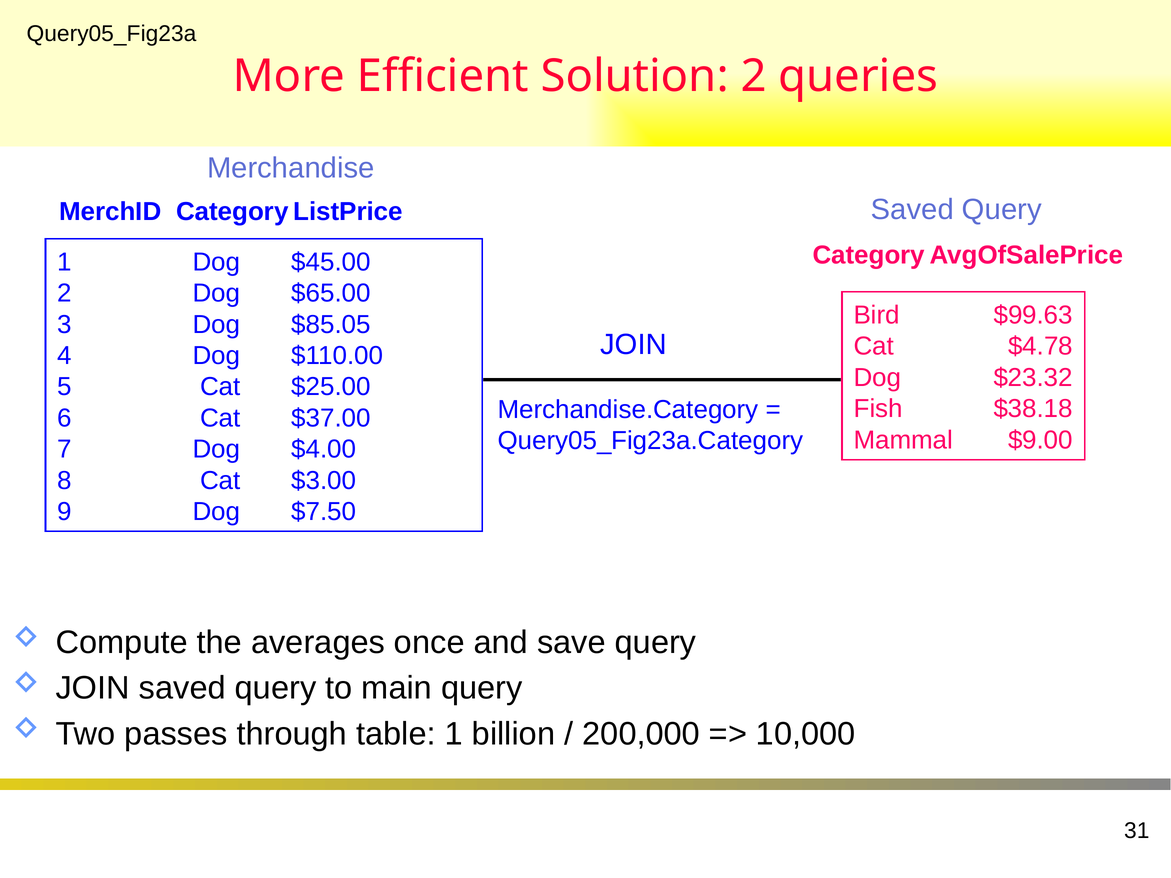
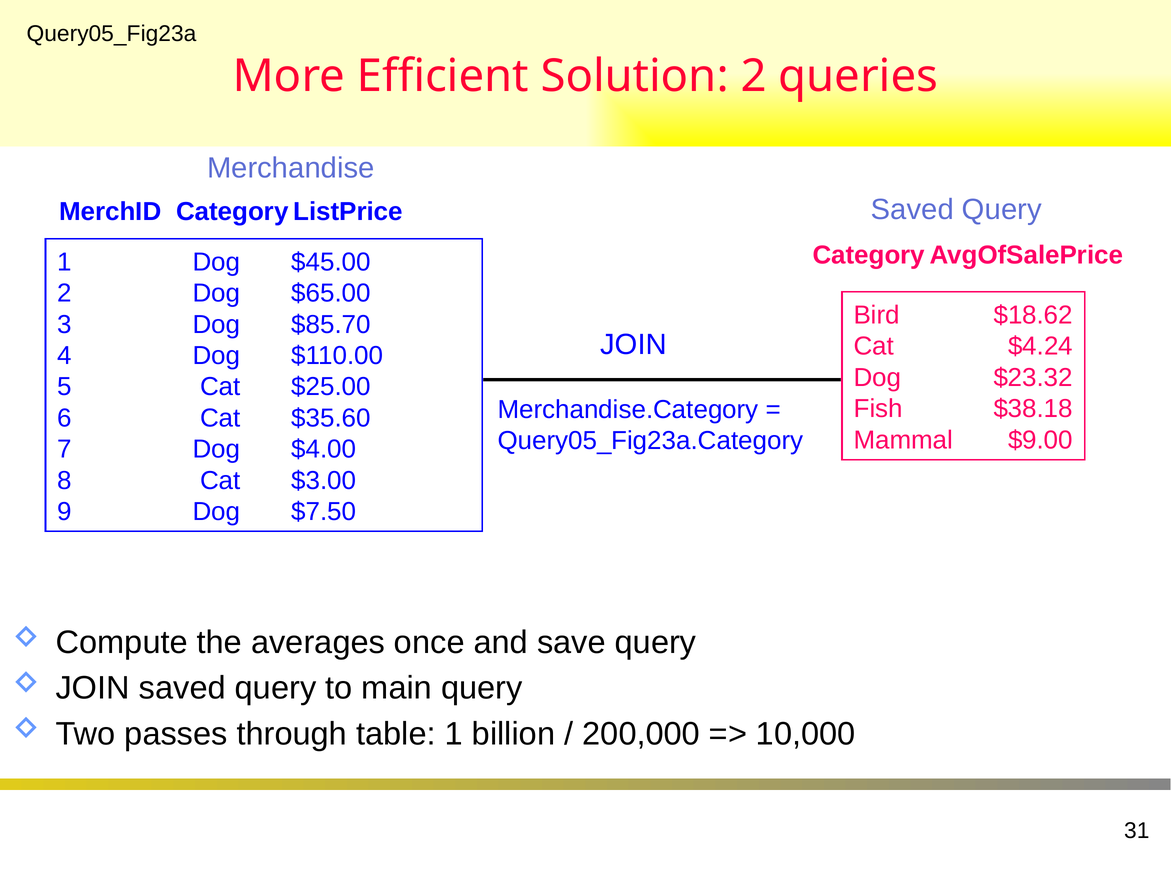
$99.63: $99.63 -> $18.62 (1033, 315)
$85.05: $85.05 -> $85.70 (331, 325)
$4.78: $4.78 -> $4.24 (1040, 346)
$37.00: $37.00 -> $35.60 (331, 418)
